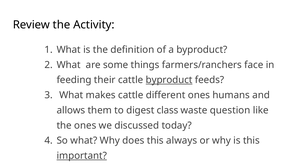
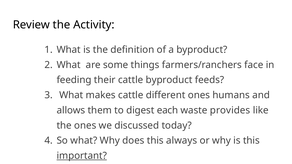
byproduct underline: present -> none (169, 80)
class: class -> each (168, 110)
question: question -> provides (230, 110)
